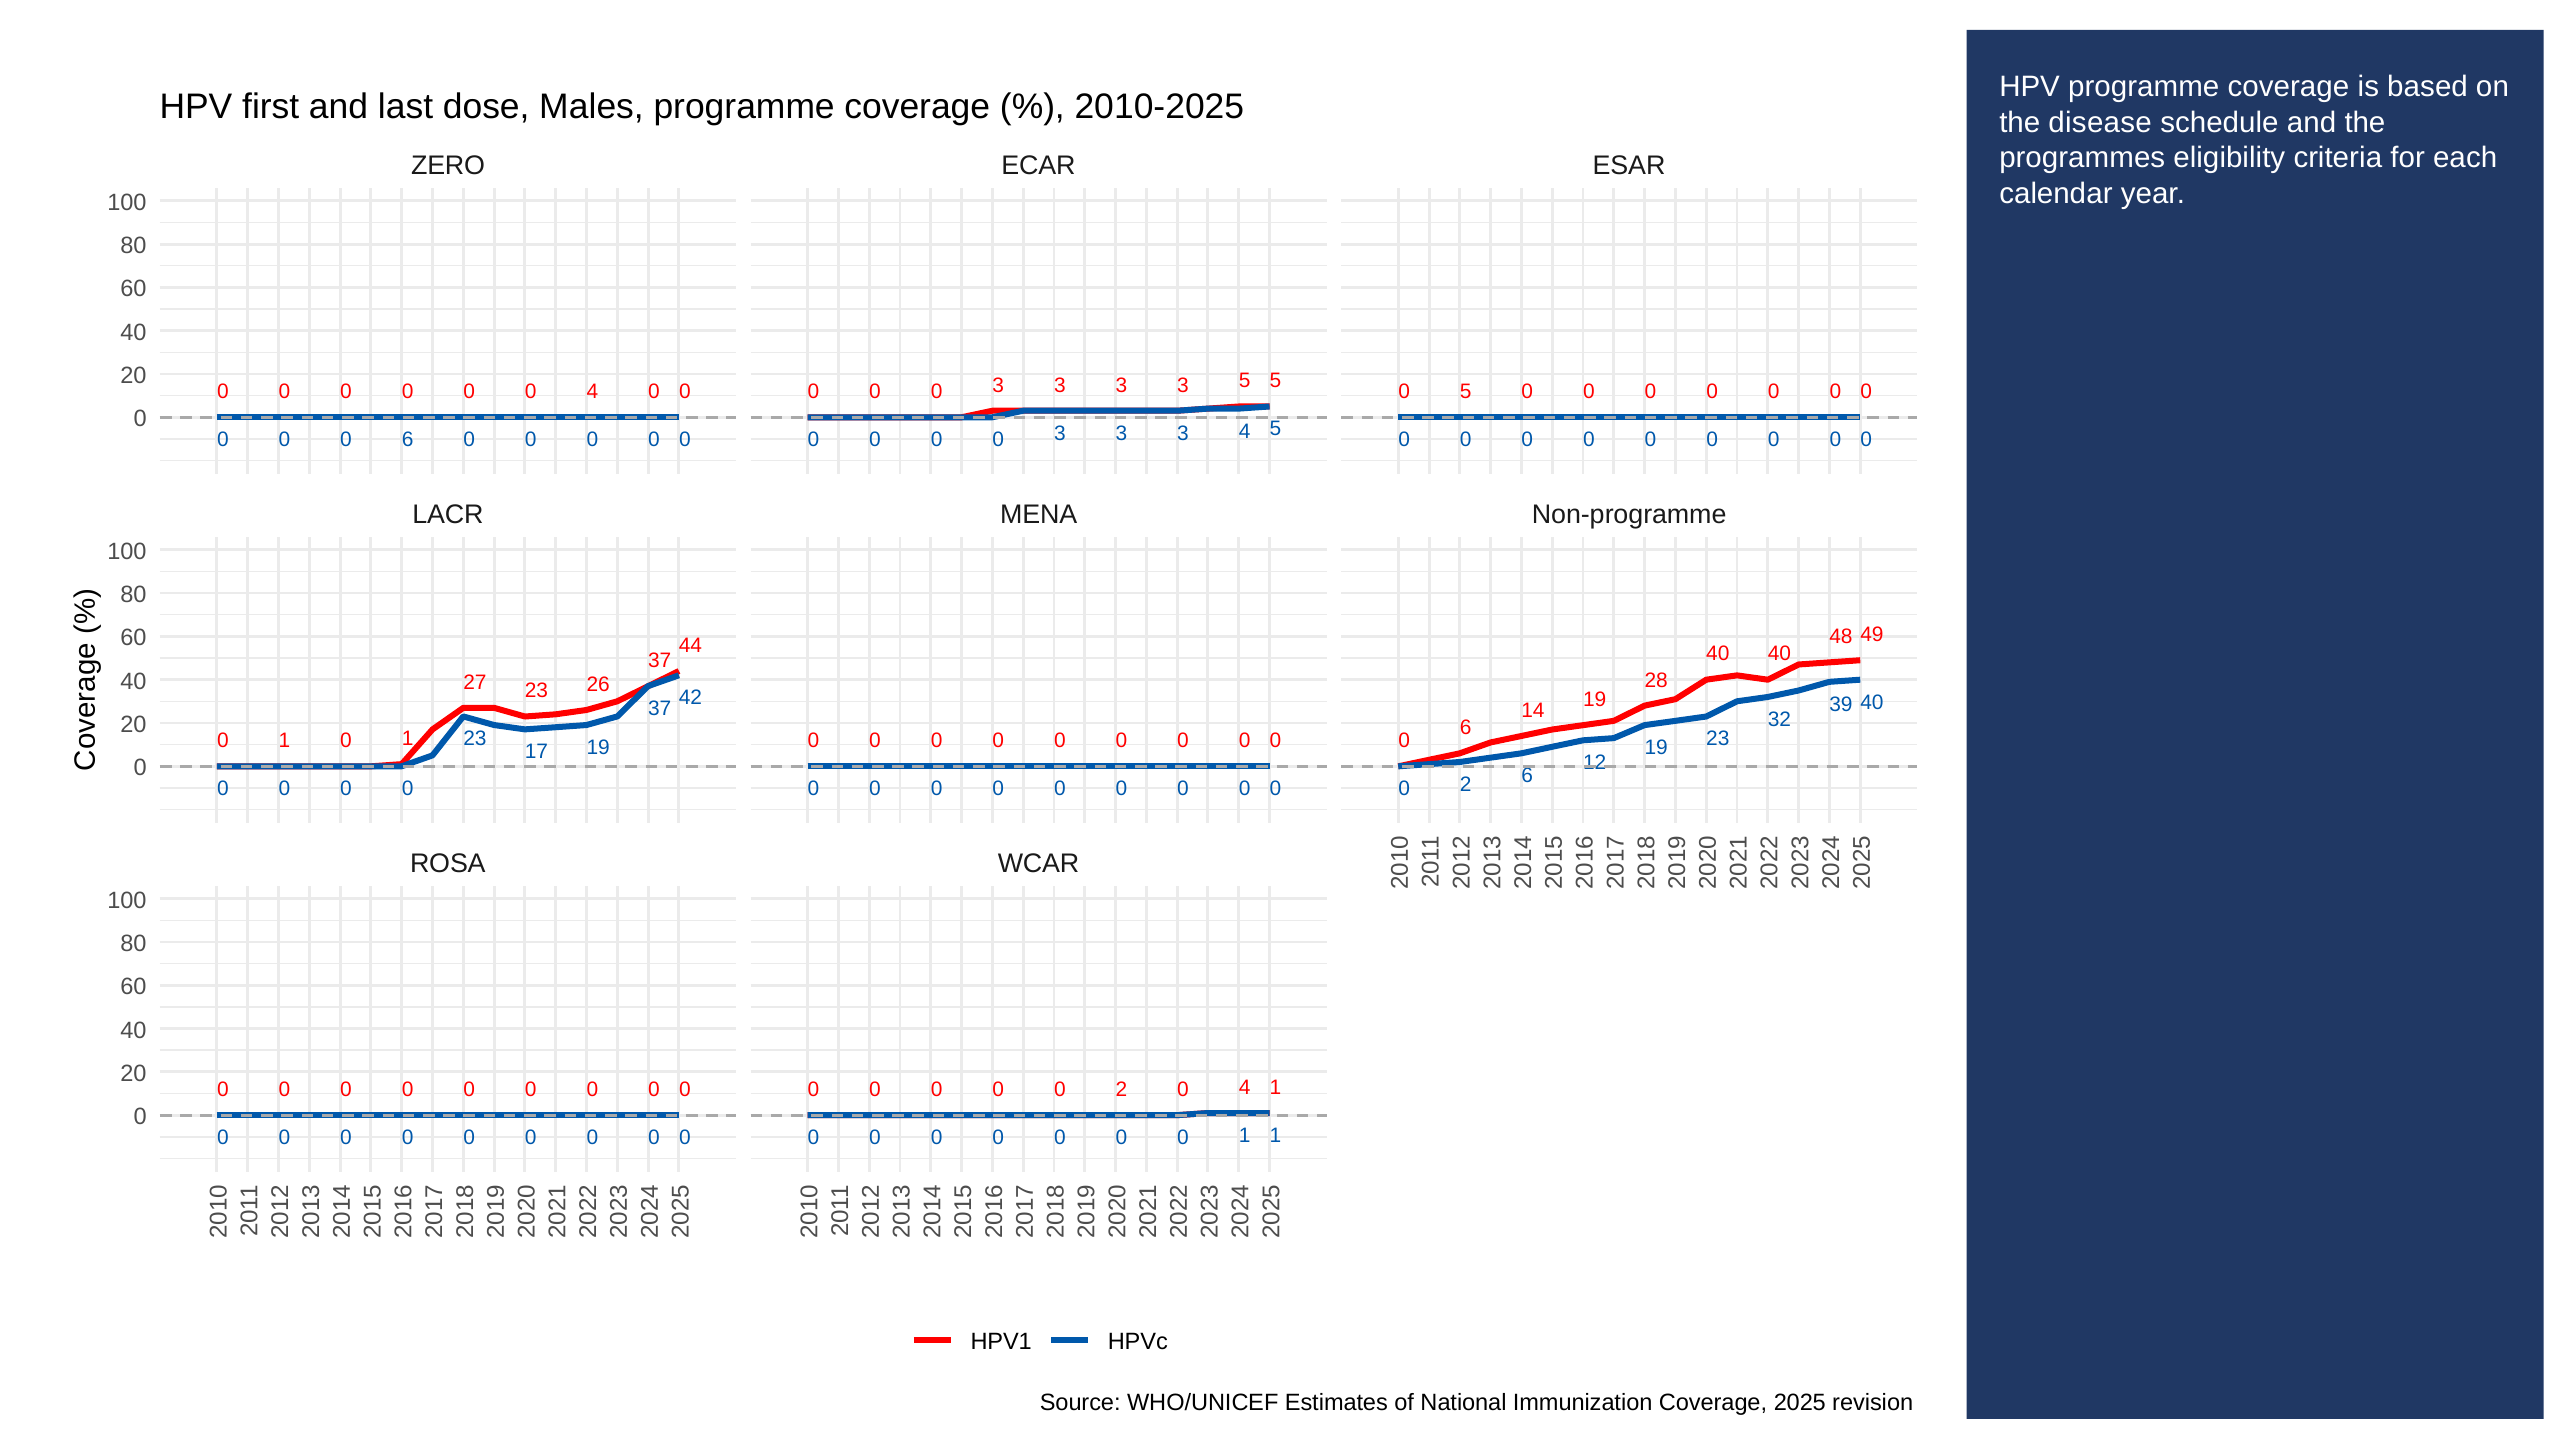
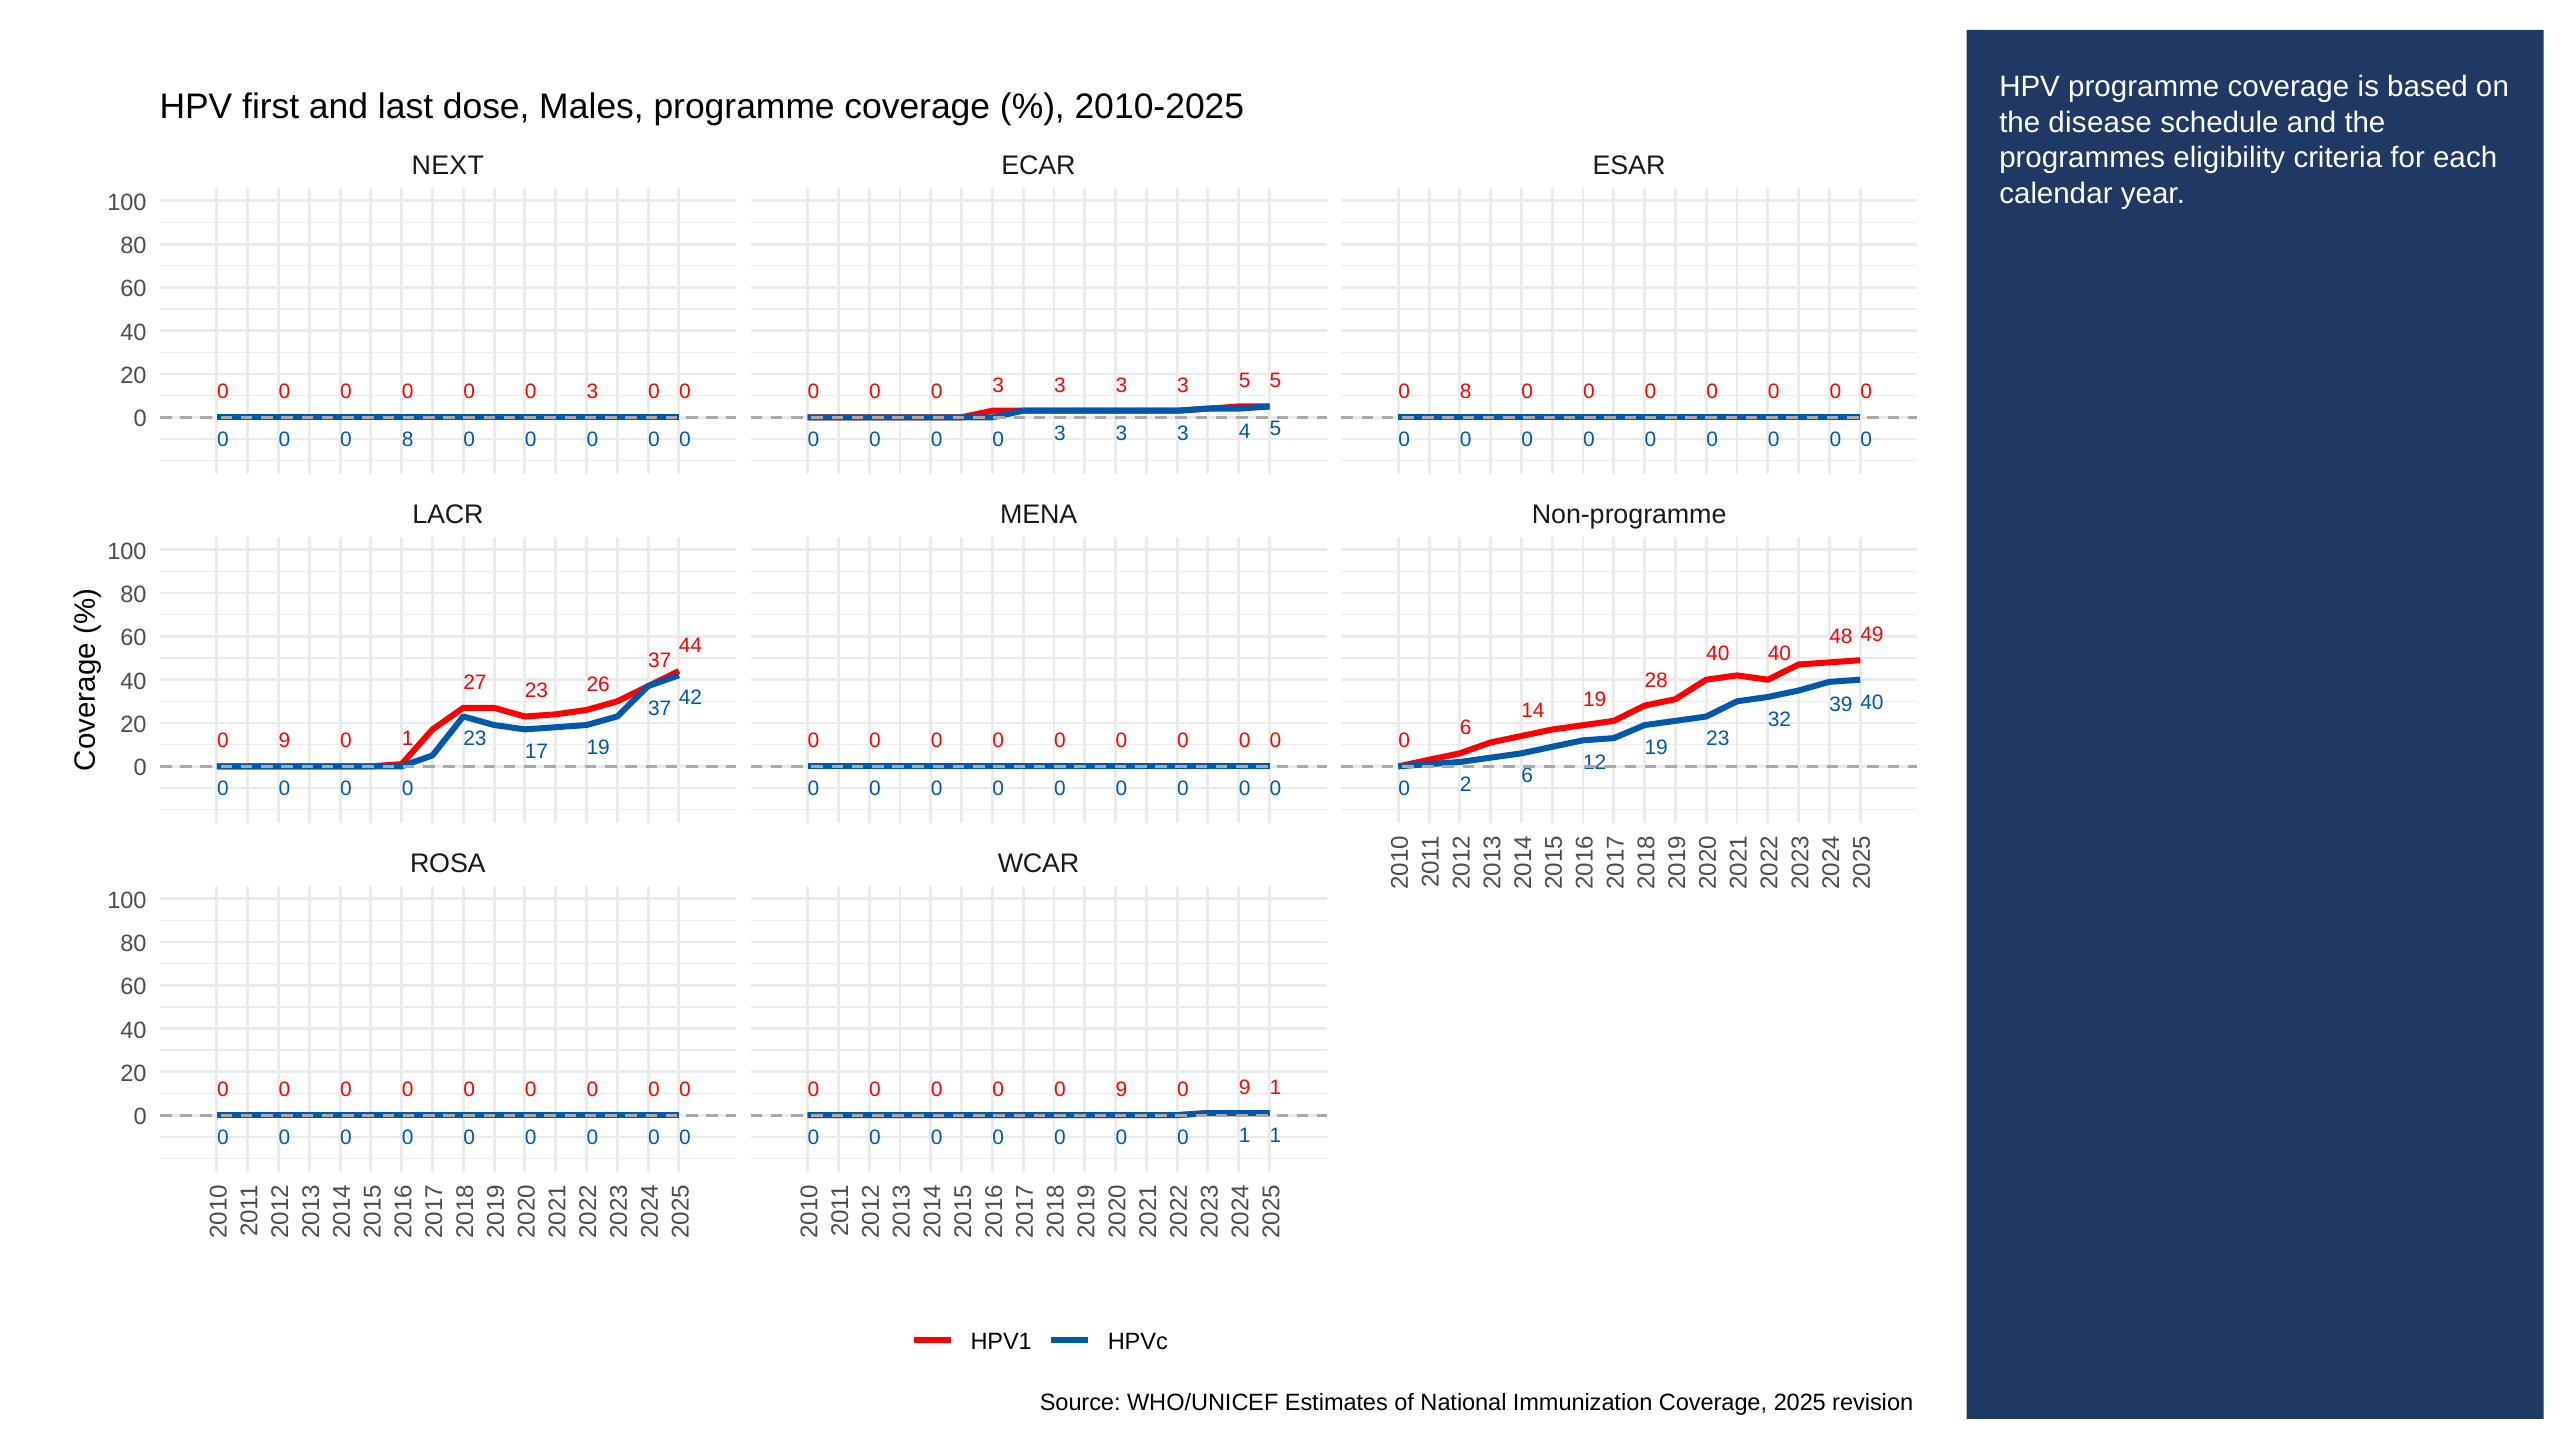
ZERO: ZERO -> NEXT (448, 165)
4: 4 -> 3 (592, 392)
5: 5 -> 8 (1466, 392)
6: 6 -> 8 (408, 440)
1: 1 -> 9 (284, 741)
2: 2 -> 9 (1121, 1090)
4: 4 -> 9 (1245, 1087)
